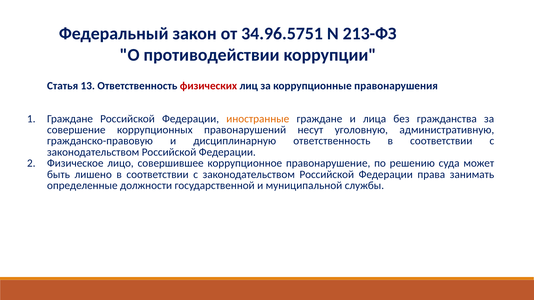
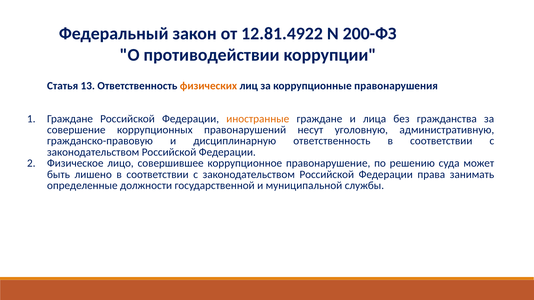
34.96.5751: 34.96.5751 -> 12.81.4922 (282, 34)
213-ФЗ: 213-ФЗ -> 200-ФЗ (370, 34)
физических colour: red -> orange (208, 86)
